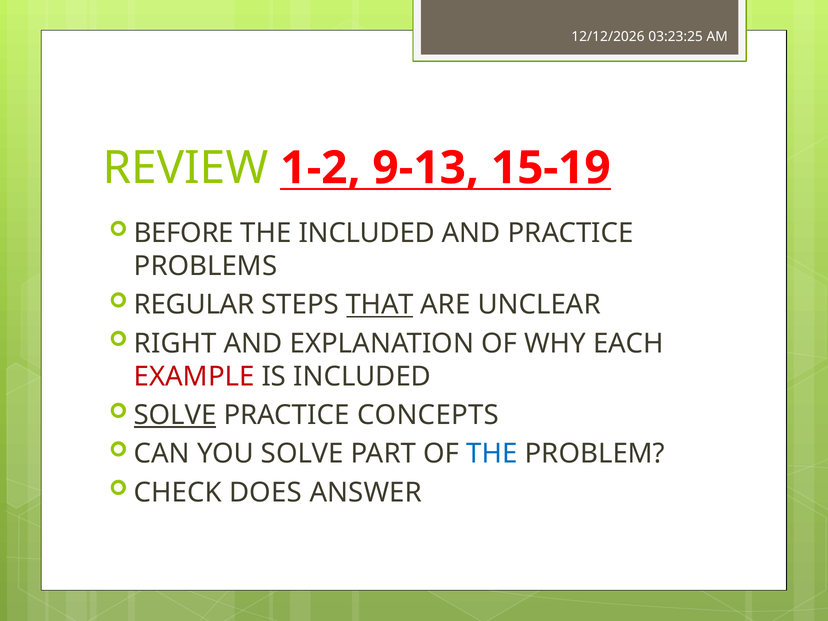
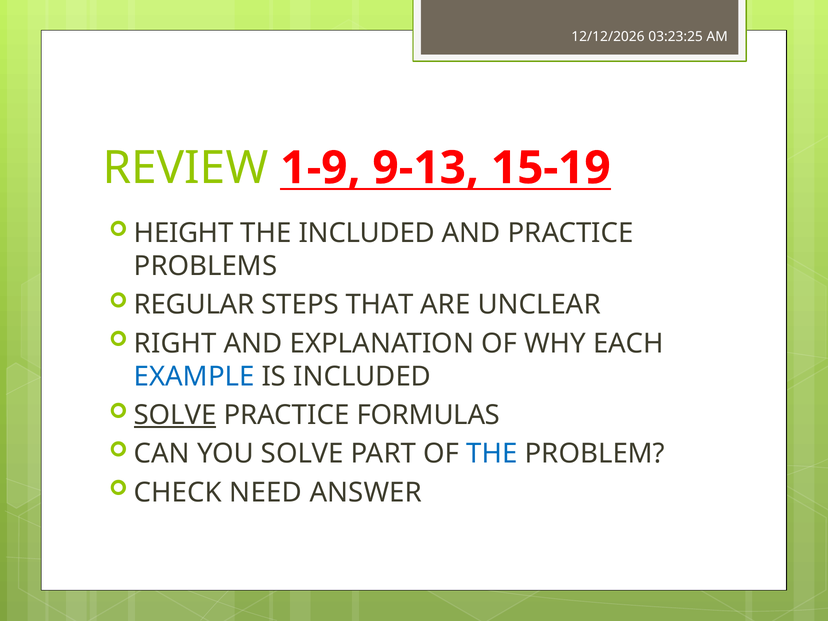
1-2: 1-2 -> 1-9 (320, 168)
BEFORE: BEFORE -> HEIGHT (184, 233)
THAT underline: present -> none (380, 305)
EXAMPLE colour: red -> blue (194, 377)
CONCEPTS: CONCEPTS -> FORMULAS (428, 415)
DOES: DOES -> NEED (266, 492)
